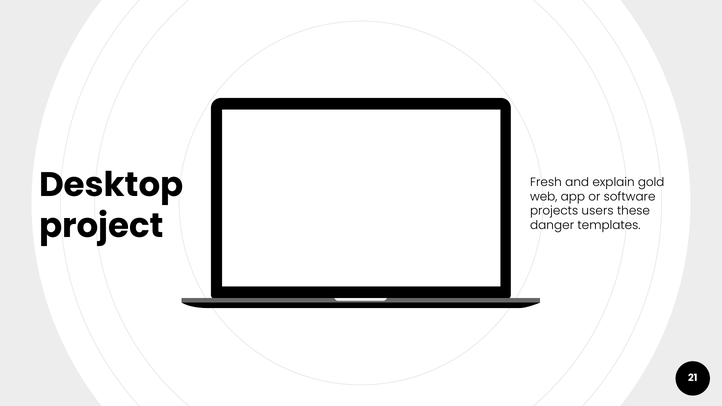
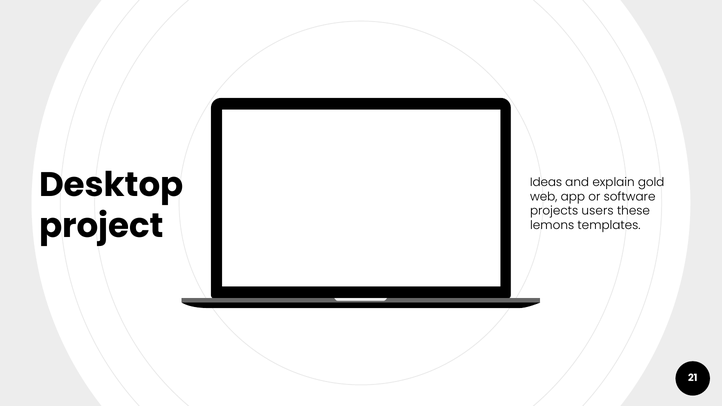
Fresh: Fresh -> Ideas (546, 182)
danger: danger -> lemons (552, 226)
